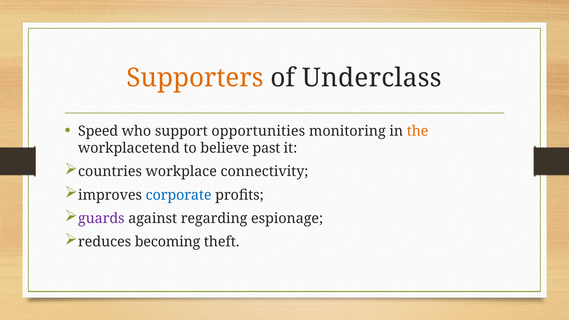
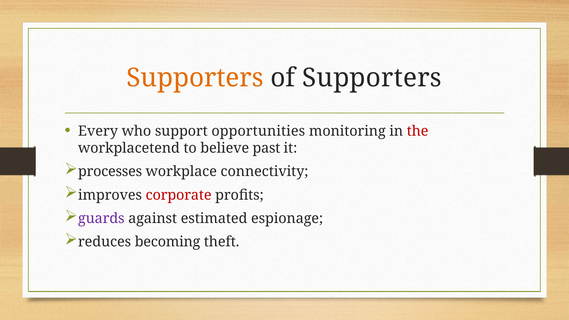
of Underclass: Underclass -> Supporters (372, 78)
Speed: Speed -> Every (98, 131)
the colour: orange -> red (418, 131)
countries: countries -> processes (110, 172)
corporate colour: blue -> red (179, 195)
regarding: regarding -> estimated (214, 218)
